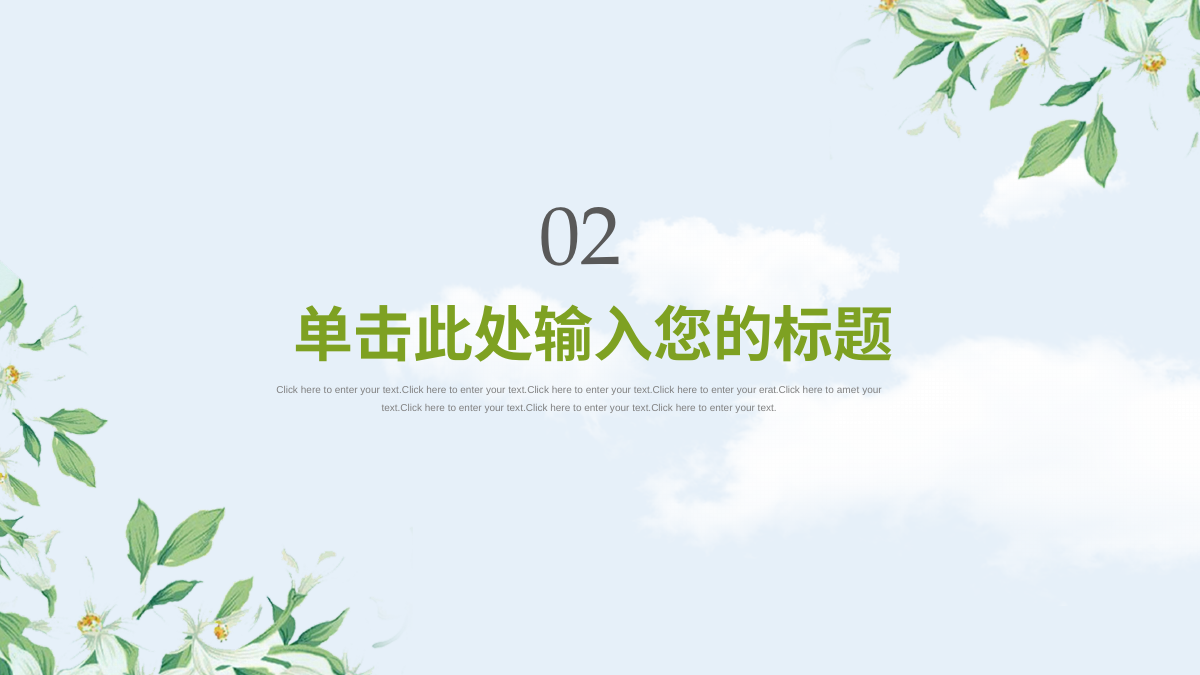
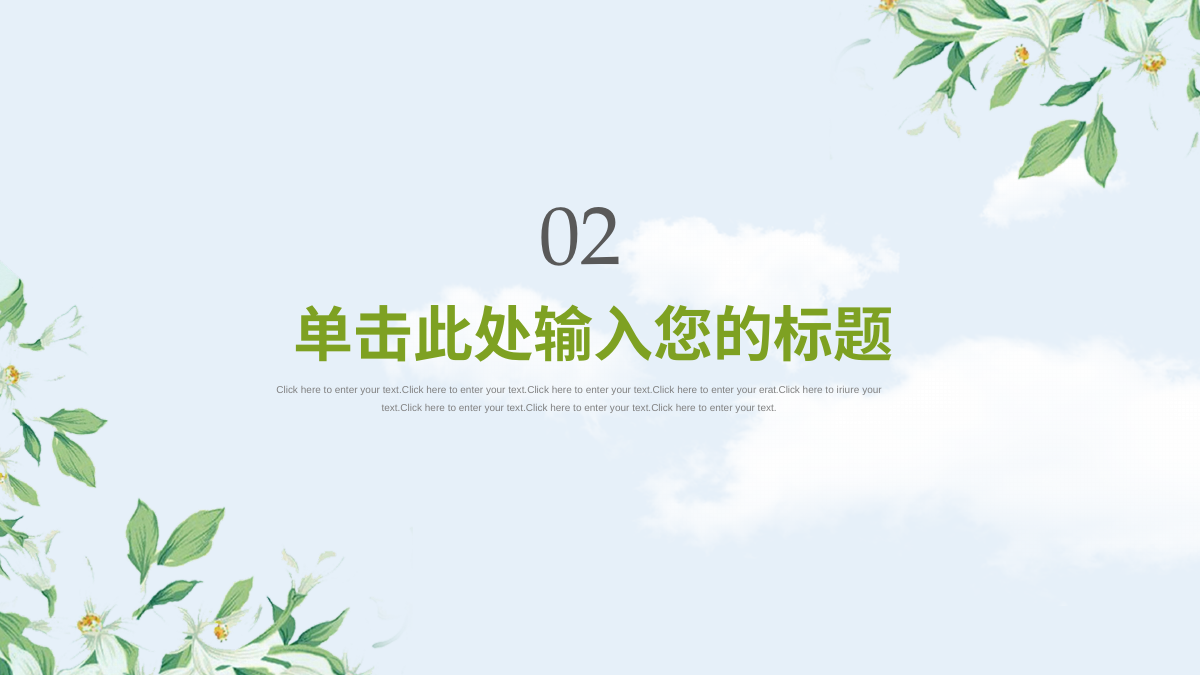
amet: amet -> iriure (848, 390)
